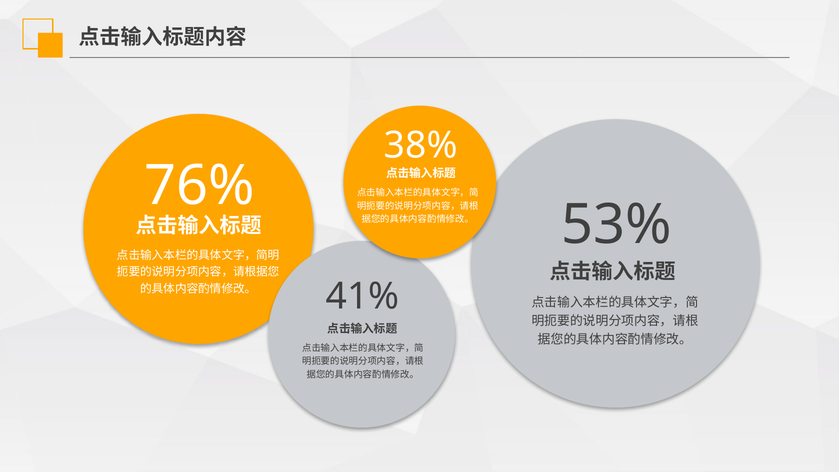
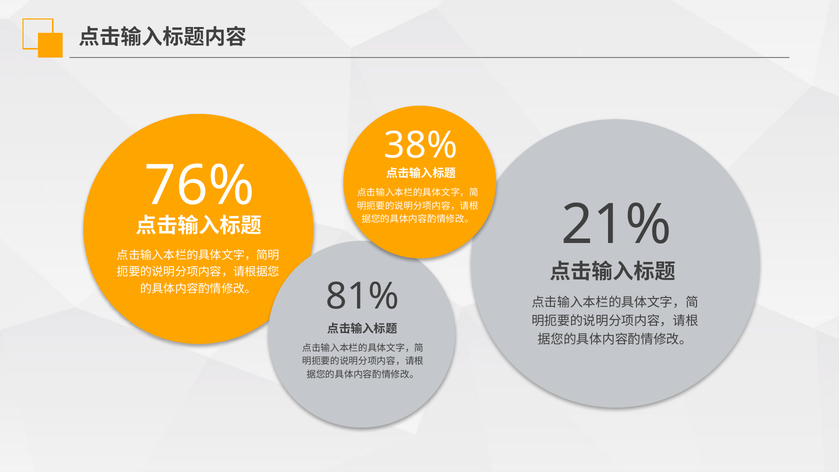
53%: 53% -> 21% (616, 225)
41%: 41% -> 81% (363, 296)
